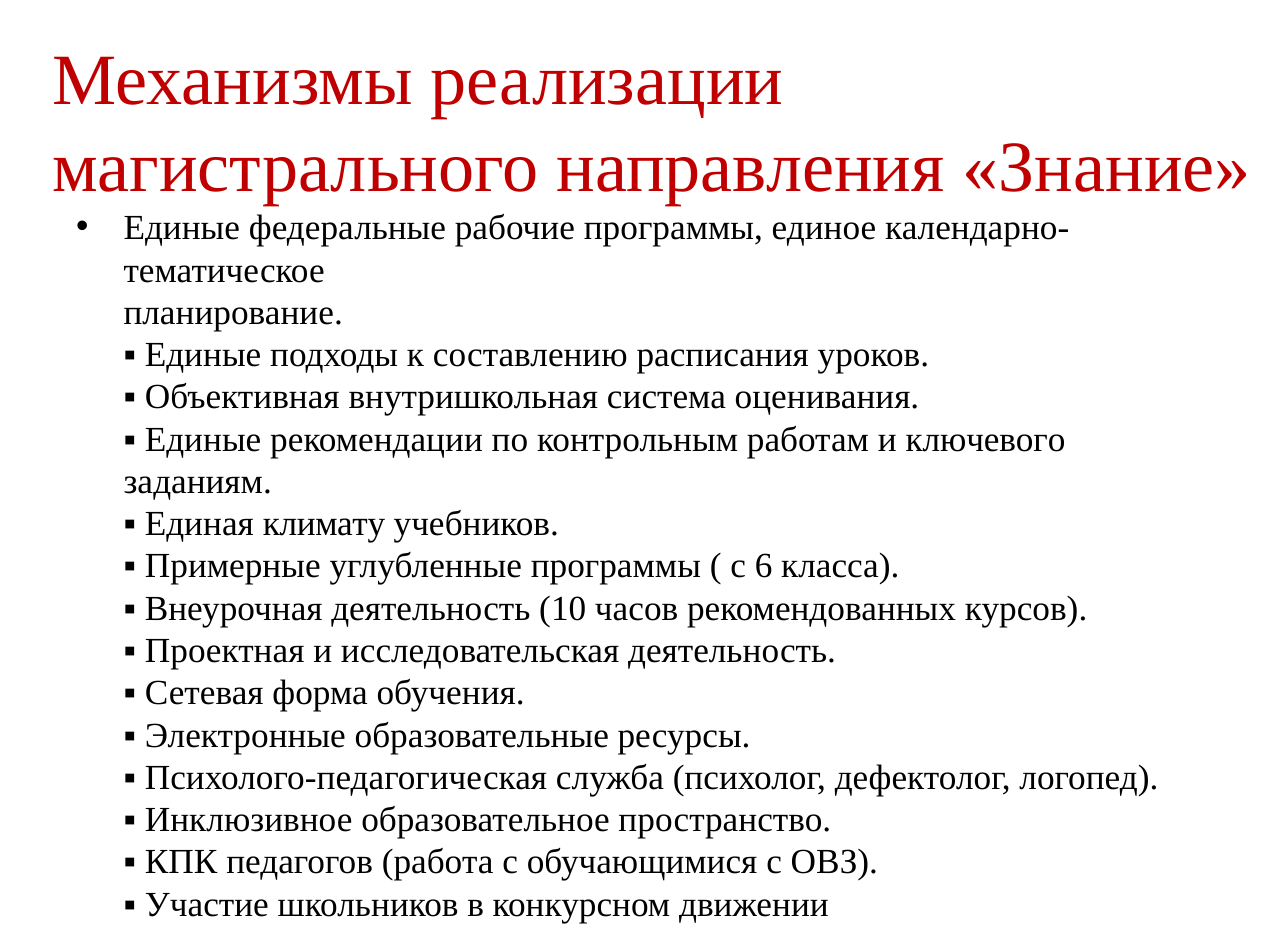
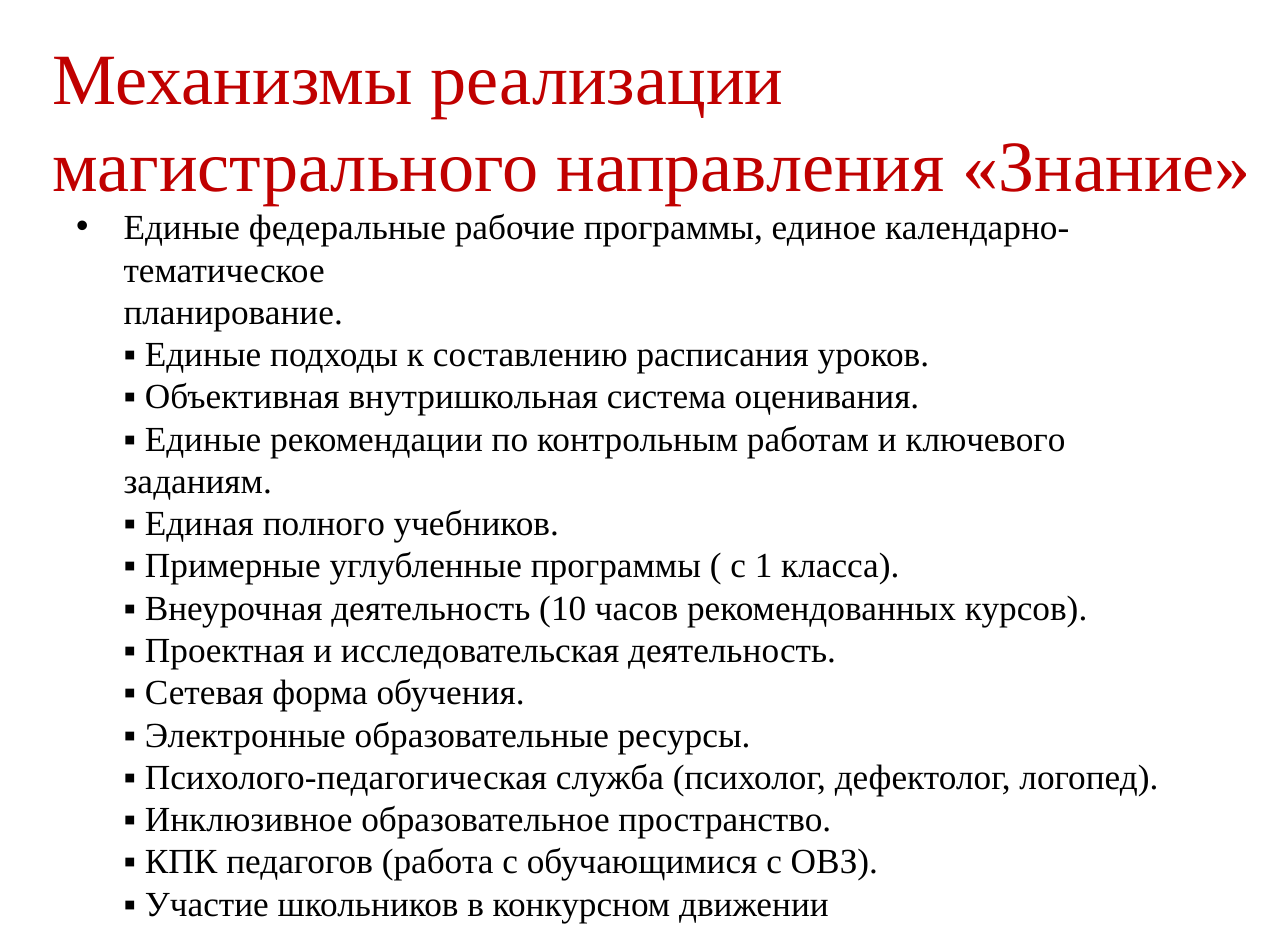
климату: климату -> полного (324, 524)
6: 6 -> 1 (764, 566)
